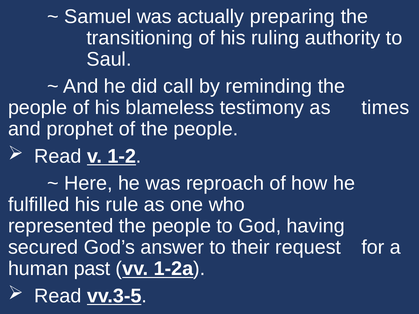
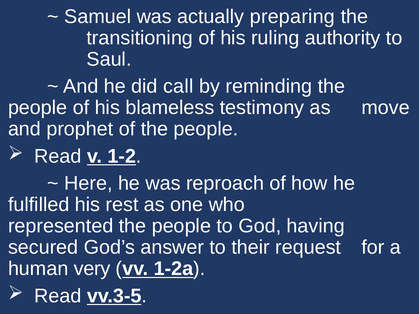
times: times -> move (386, 108)
rule: rule -> rest (122, 205)
past: past -> very (92, 269)
